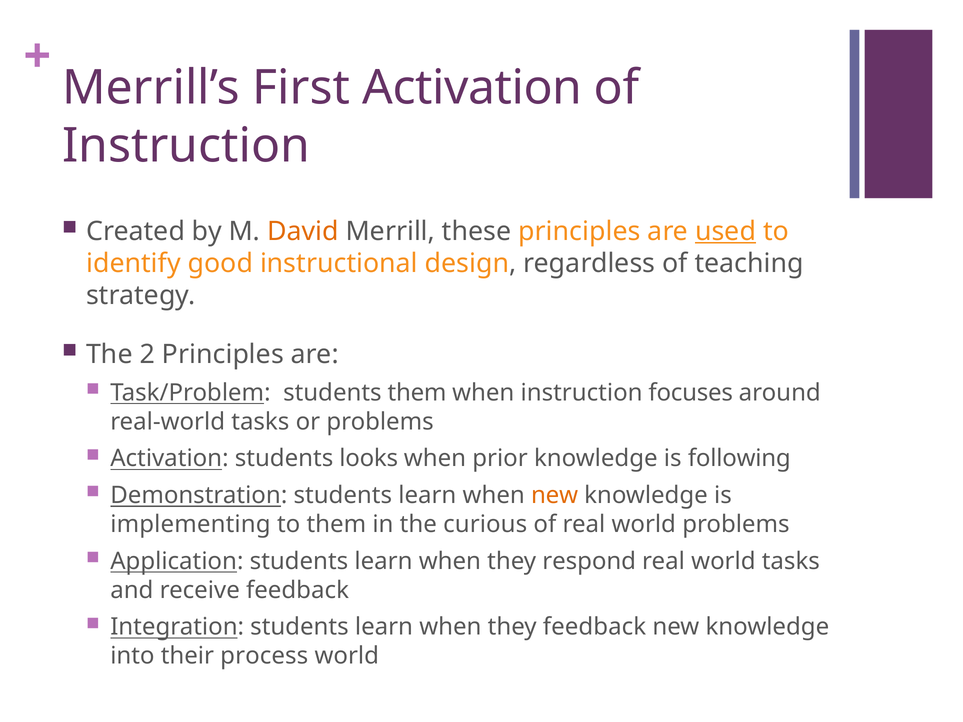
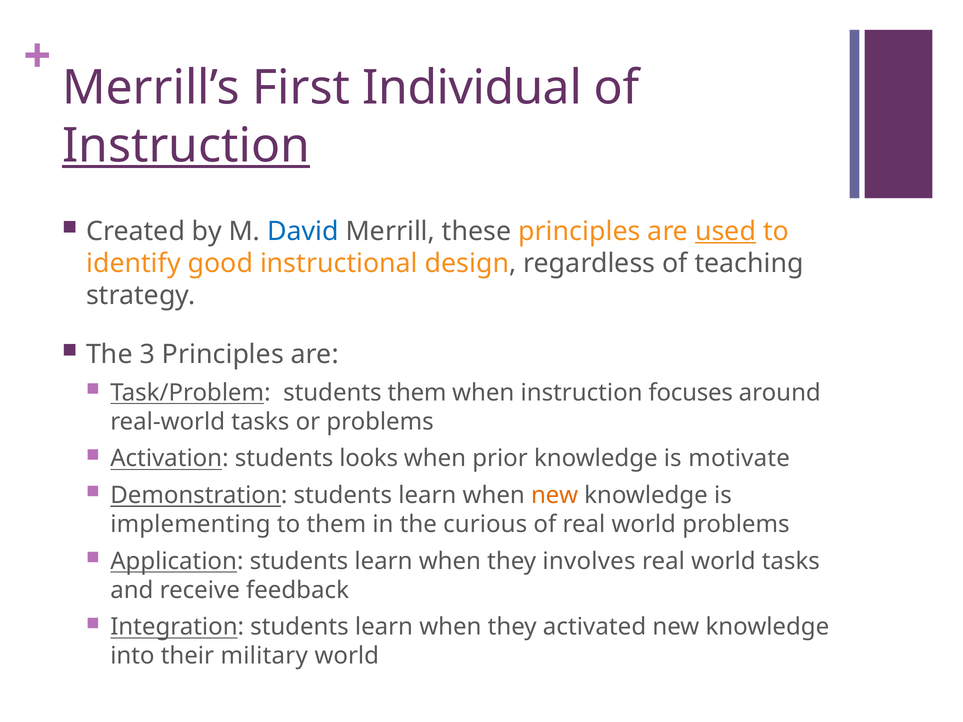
First Activation: Activation -> Individual (472, 88)
Instruction underline: none -> present (186, 146)
David colour: orange -> blue (303, 231)
2: 2 -> 3 (147, 354)
following: following -> motivate (739, 459)
respond: respond -> involves (589, 561)
they feedback: feedback -> activated (595, 627)
process: process -> military (264, 656)
